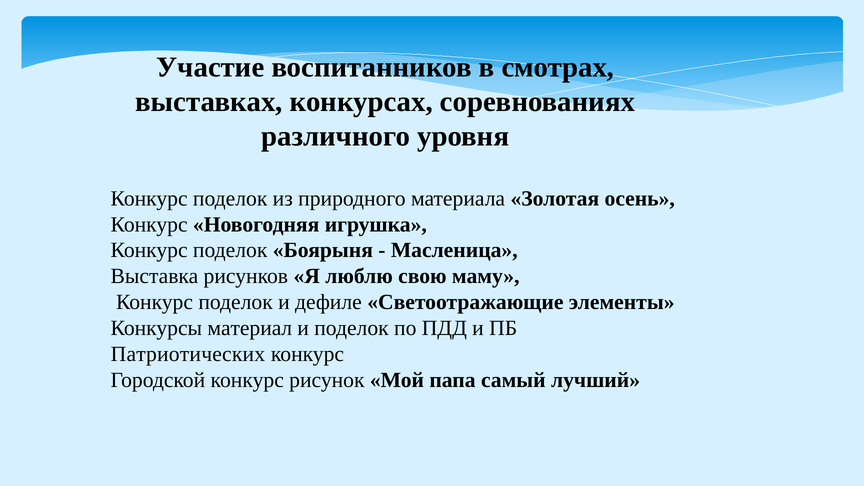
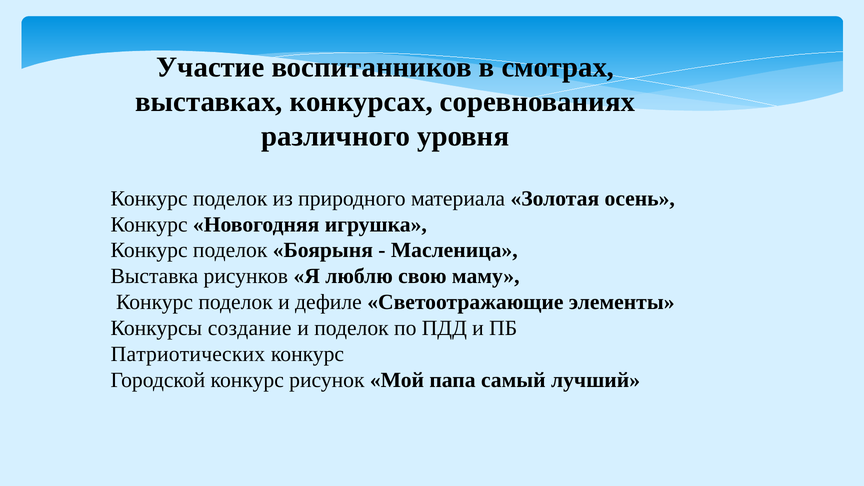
материал: материал -> создание (250, 328)
